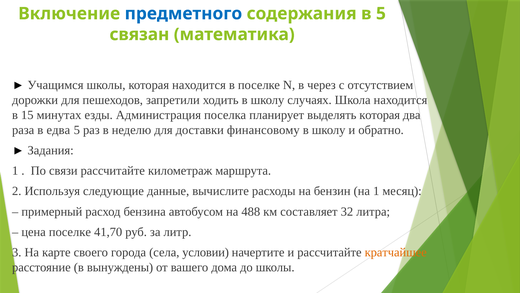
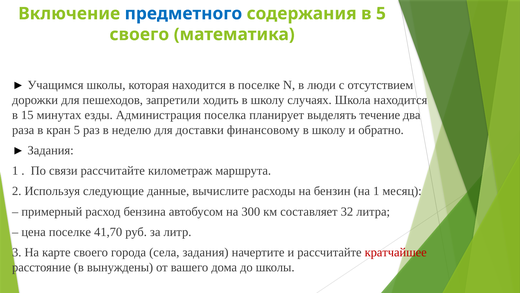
связан: связан -> своего (139, 34)
через: через -> люди (322, 85)
выделять которая: которая -> течение (380, 115)
едва: едва -> кран (58, 130)
488: 488 -> 300 (251, 211)
села условии: условии -> задания (206, 252)
кратчайшее colour: orange -> red (396, 252)
